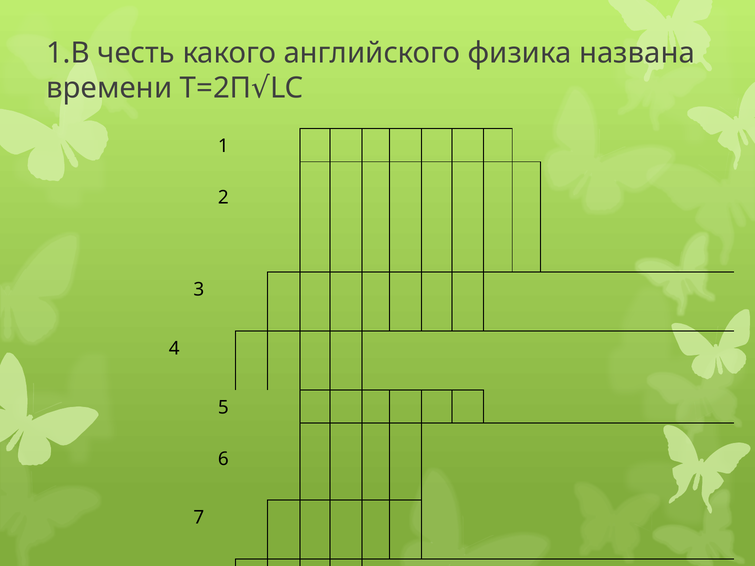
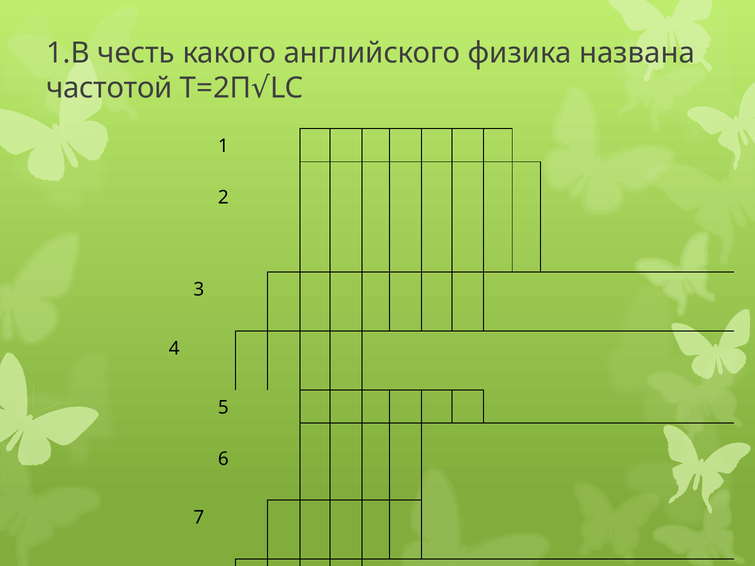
времени: времени -> частотой (109, 88)
